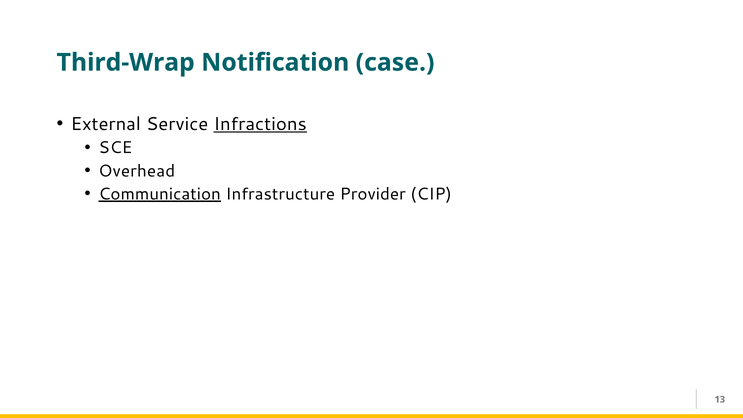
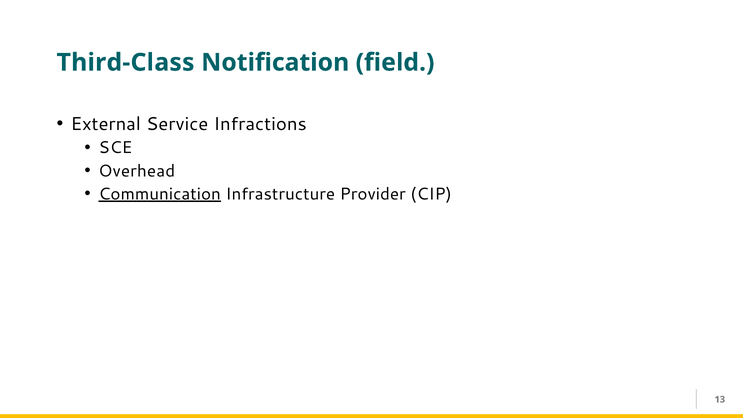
Third-Wrap: Third-Wrap -> Third-Class (126, 62)
case: case -> field (395, 62)
Infractions underline: present -> none (260, 124)
